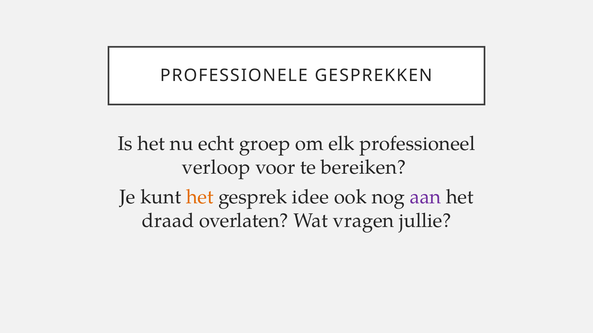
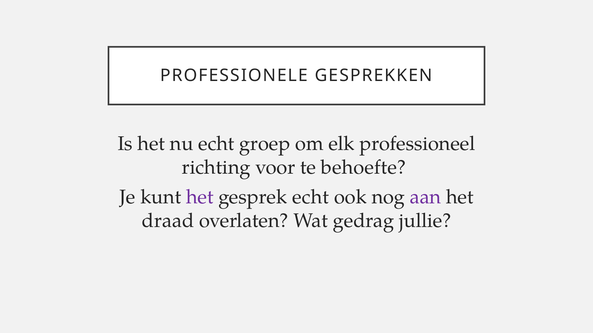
verloop: verloop -> richting (216, 168)
bereiken: bereiken -> behoefte (363, 168)
het colour: orange -> purple (200, 197)
gesprek idee: idee -> echt (310, 197)
vragen: vragen -> gedrag (364, 221)
